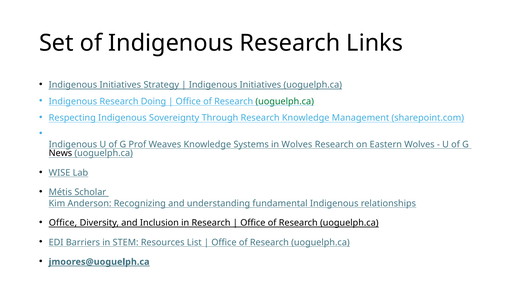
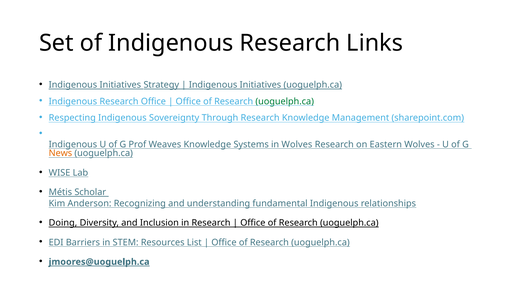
Research Doing: Doing -> Office (153, 101)
News colour: black -> orange (60, 153)
Office: Office -> Doing (63, 223)
